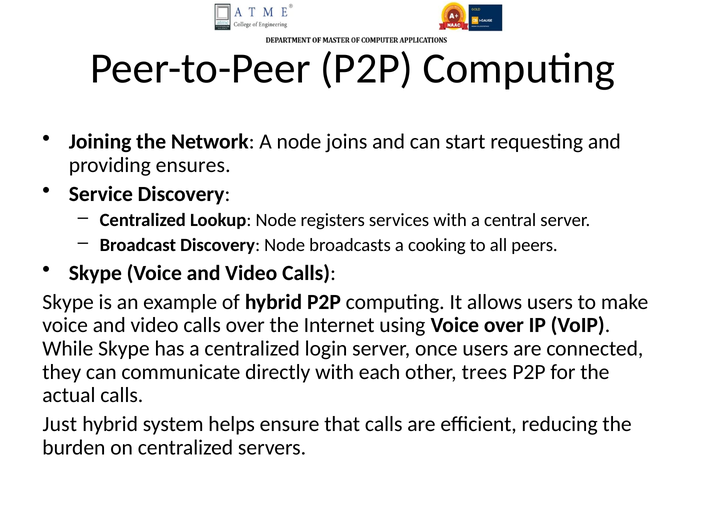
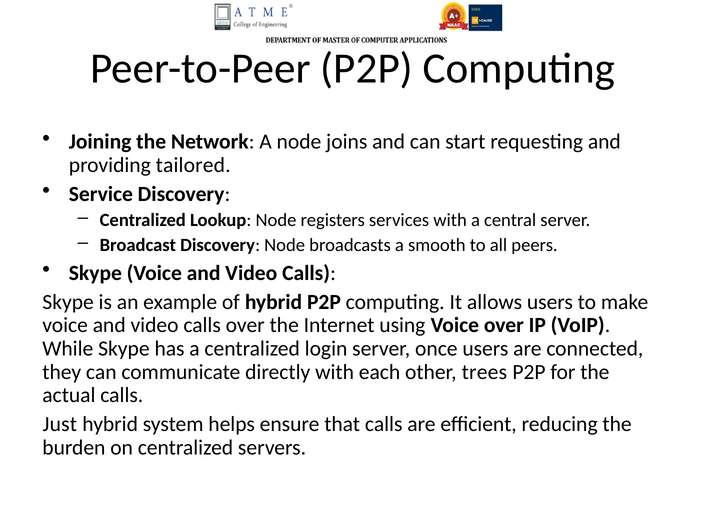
ensures: ensures -> tailored (193, 165)
cooking: cooking -> smooth (437, 245)
